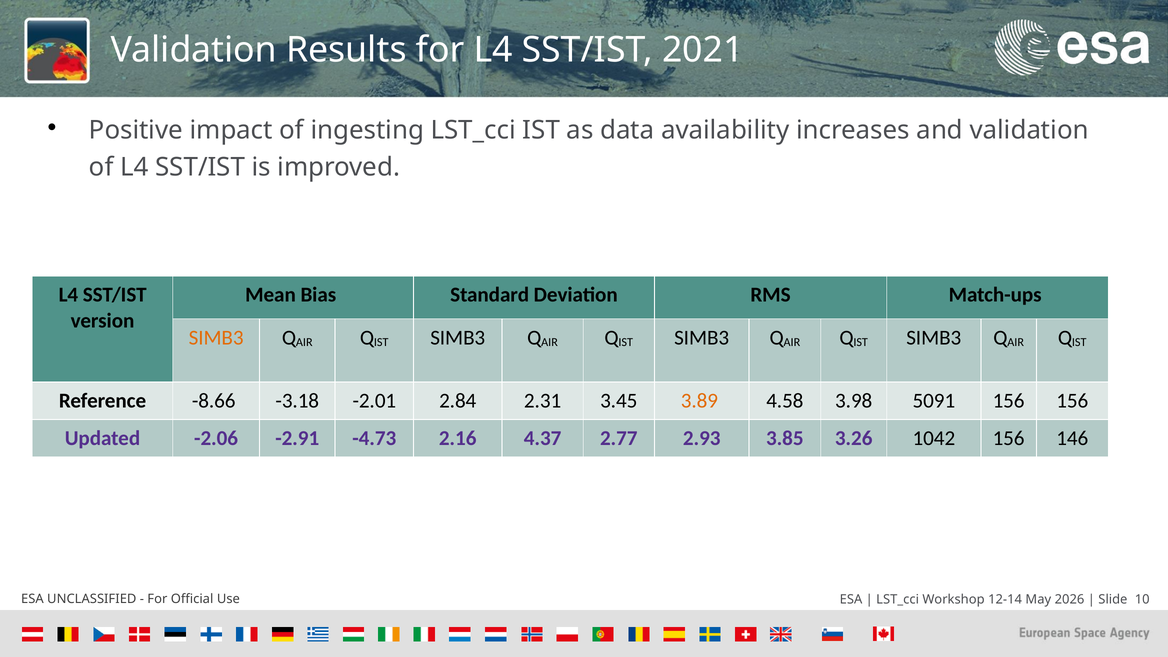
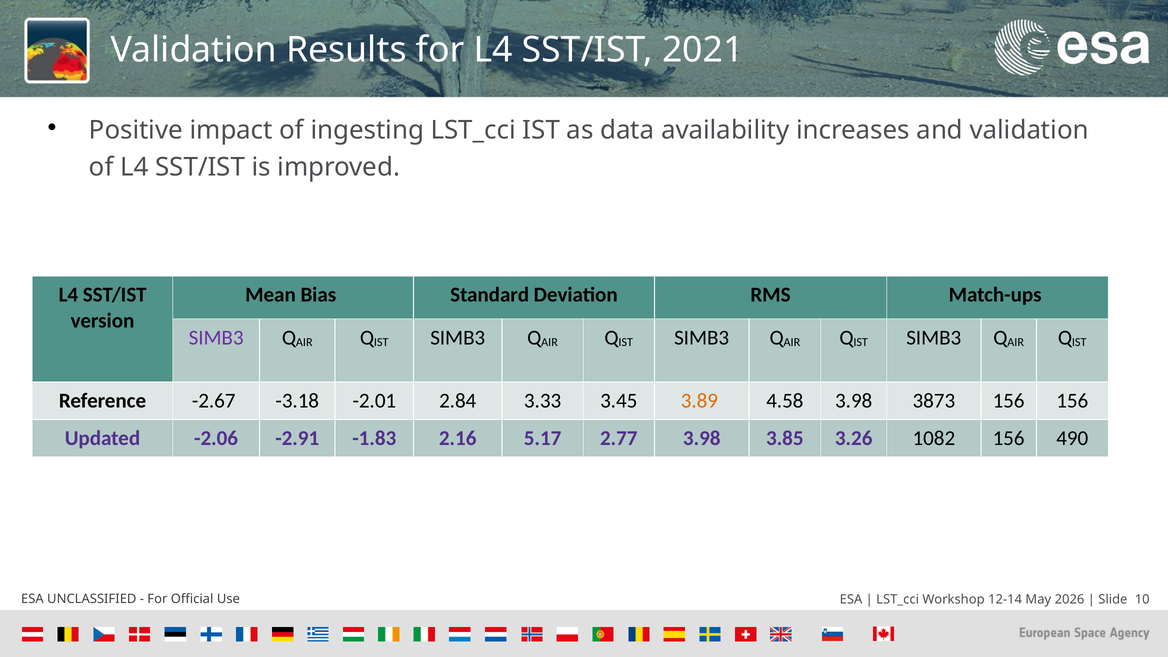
SIMB3 colour: orange -> purple (216, 338)
-8.66: -8.66 -> -2.67 (214, 401)
2.31: 2.31 -> 3.33 (543, 401)
5091: 5091 -> 3873 (934, 401)
-4.73: -4.73 -> -1.83 (374, 438)
4.37: 4.37 -> 5.17 (543, 438)
2.77 2.93: 2.93 -> 3.98 (702, 438)
1042: 1042 -> 1082 (934, 438)
146: 146 -> 490 (1072, 438)
